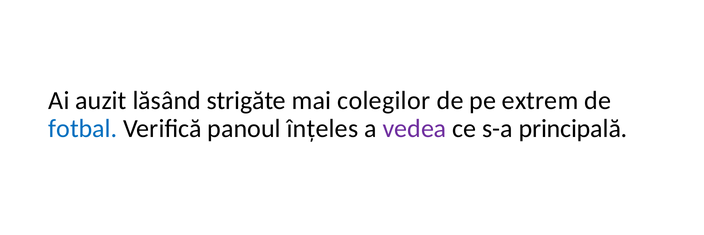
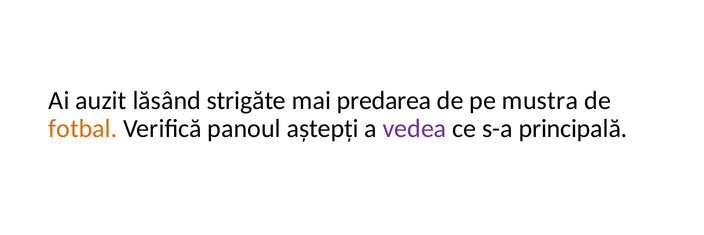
colegilor: colegilor -> predarea (384, 100)
extrem: extrem -> mustra (540, 100)
fotbal colour: blue -> orange (83, 129)
înțeles: înțeles -> aștepți (323, 129)
